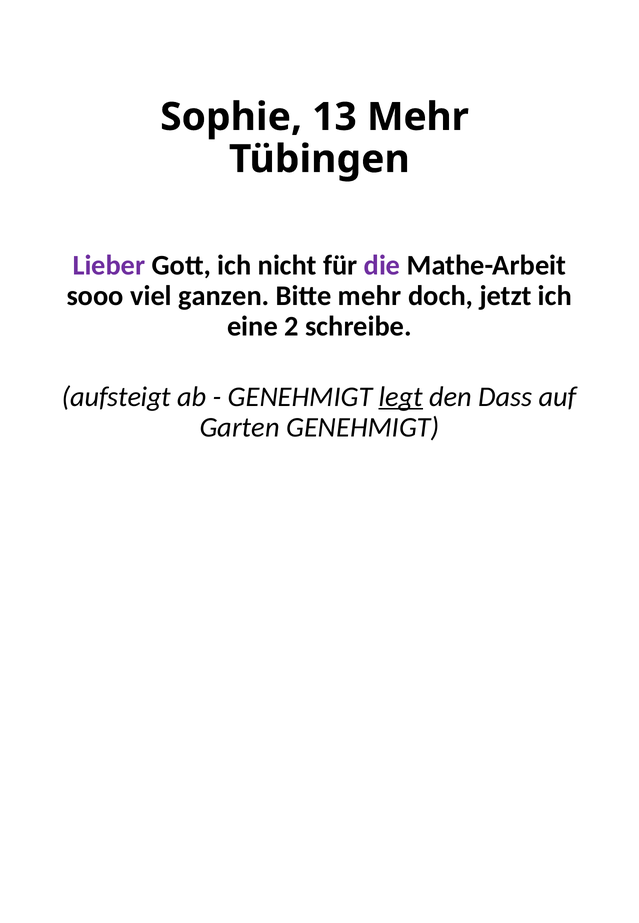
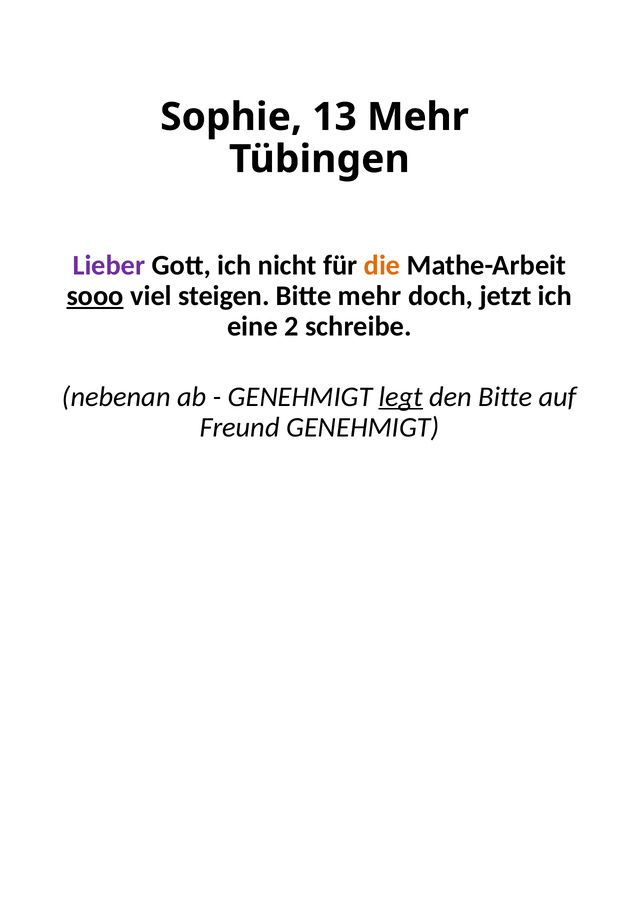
die colour: purple -> orange (382, 265)
sooo underline: none -> present (95, 296)
ganzen: ganzen -> steigen (224, 296)
aufsteigt: aufsteigt -> nebenan (116, 397)
den Dass: Dass -> Bitte (505, 397)
Garten: Garten -> Freund (240, 427)
